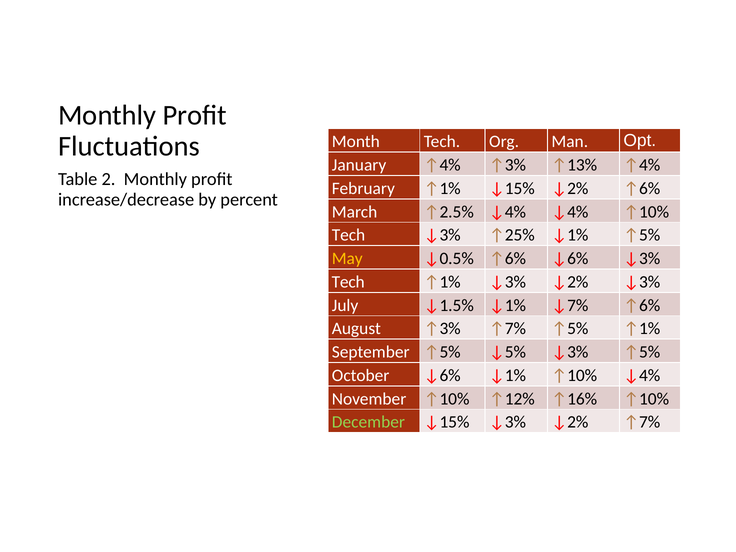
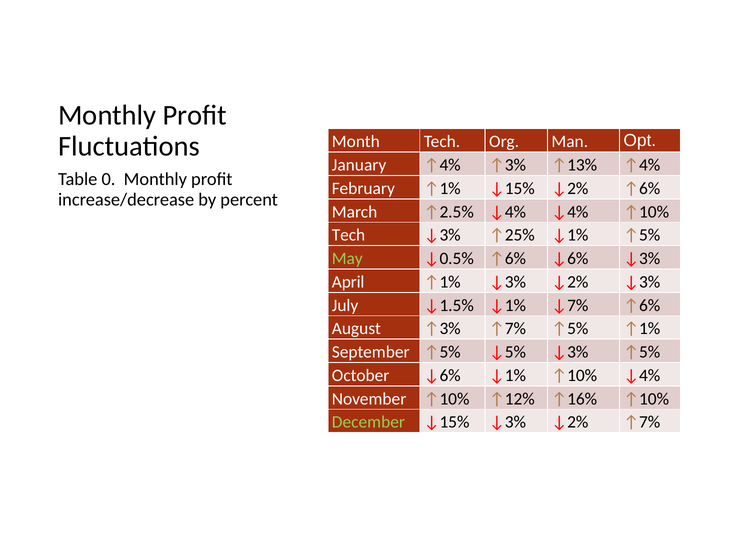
2: 2 -> 0 (109, 179)
May colour: yellow -> light green (347, 259)
Tech: Tech -> April (348, 282)
